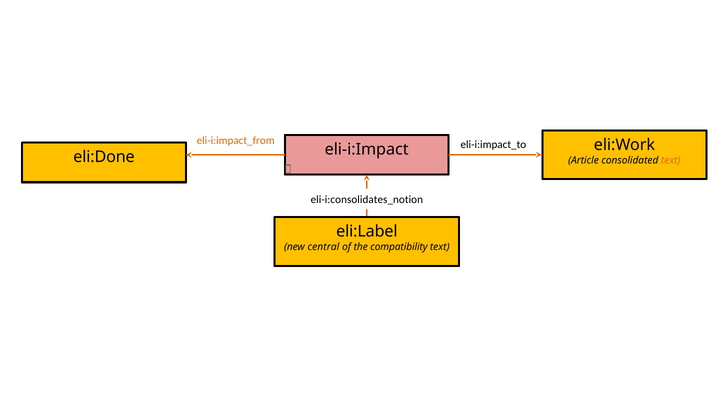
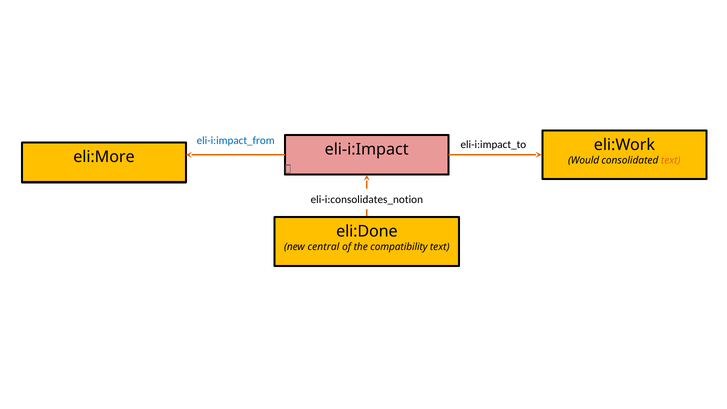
eli-i:impact_from colour: orange -> blue (236, 141)
eli:Done: eli:Done -> eli:More (104, 157)
Article: Article -> Would (584, 160)
eli:Label: eli:Label -> eli:Done (367, 232)
